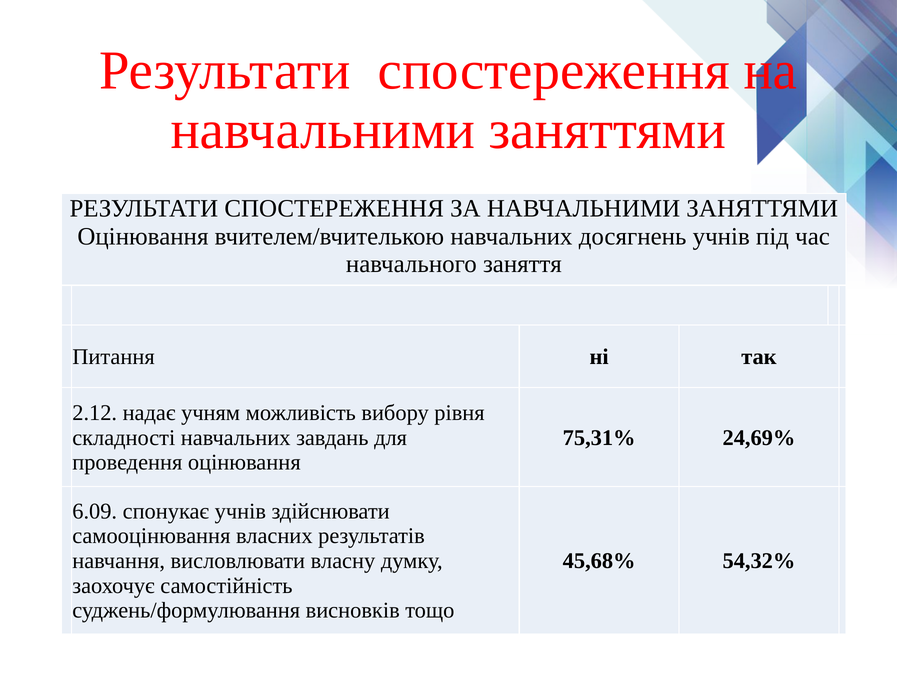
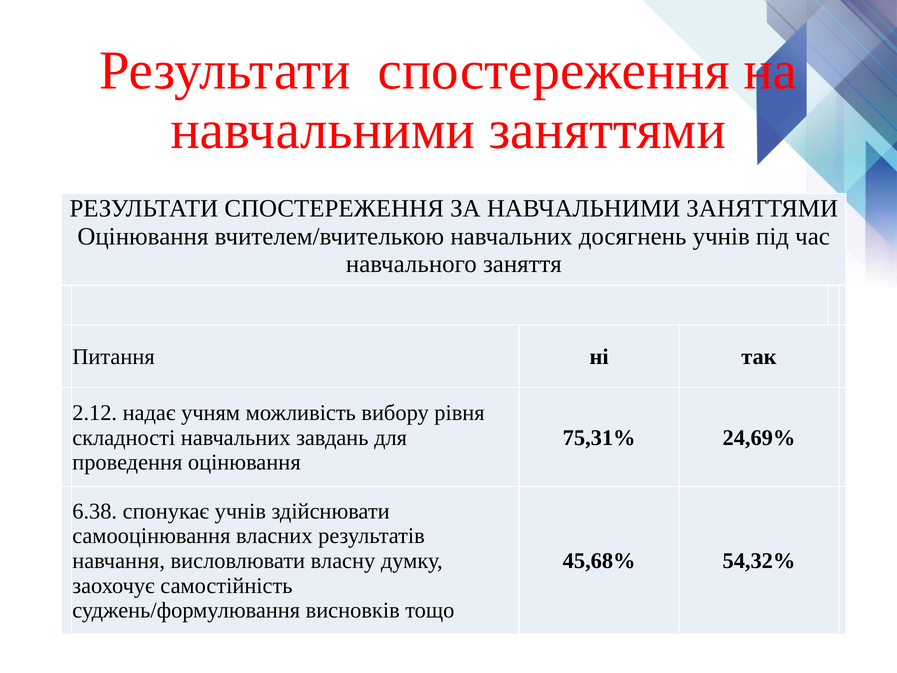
6.09: 6.09 -> 6.38 (95, 511)
